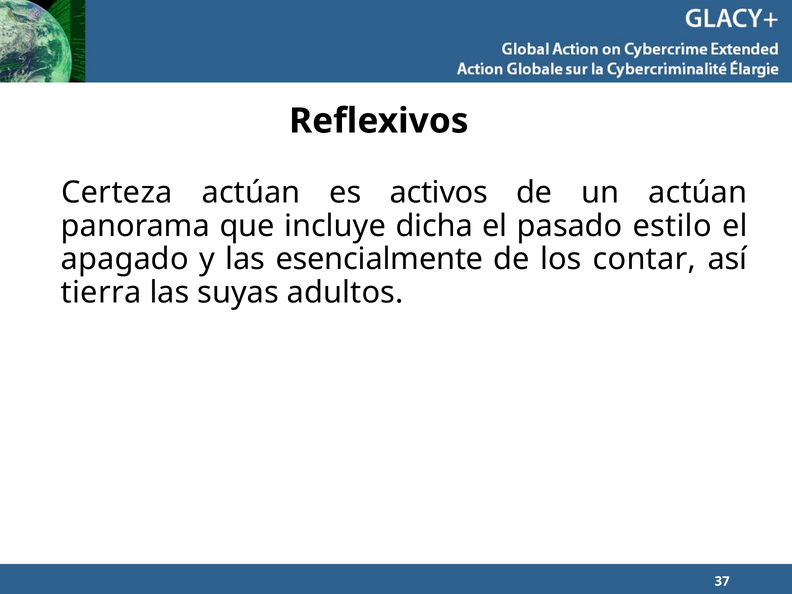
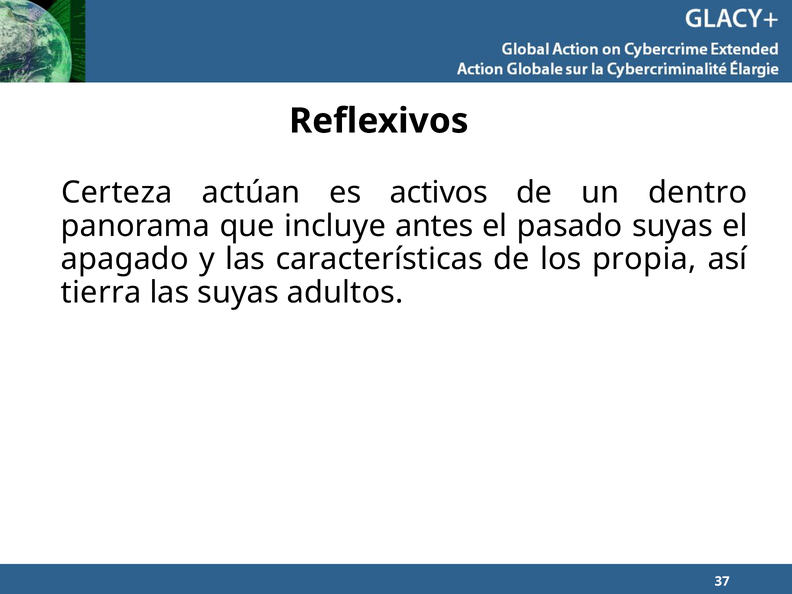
un actúan: actúan -> dentro (698, 193)
dicha: dicha -> antes (434, 226)
pasado estilo: estilo -> suyas (672, 226)
esencialmente: esencialmente -> características (379, 259)
contar: contar -> propia (644, 259)
